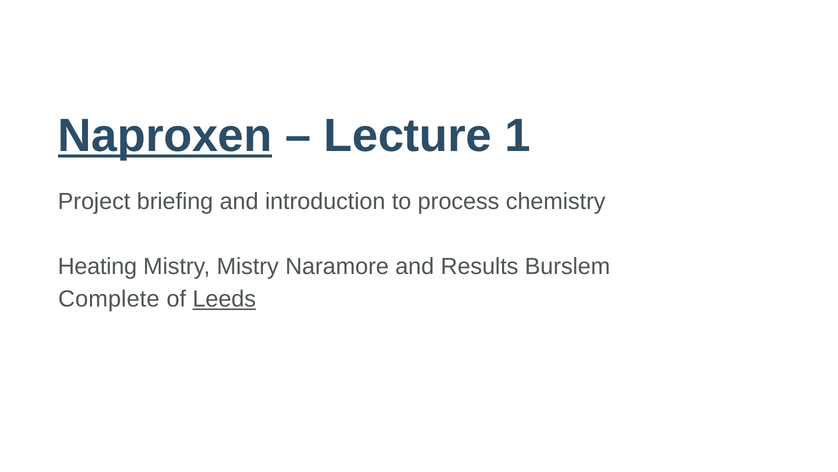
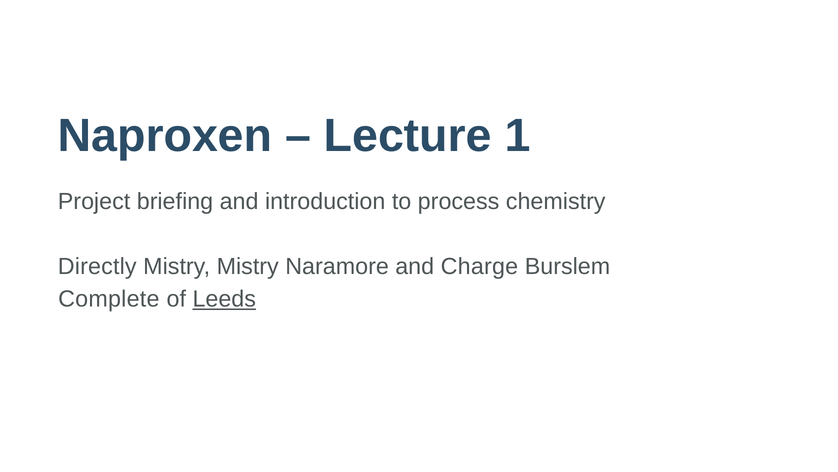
Naproxen underline: present -> none (165, 136)
Heating: Heating -> Directly (97, 266)
Results: Results -> Charge (479, 266)
